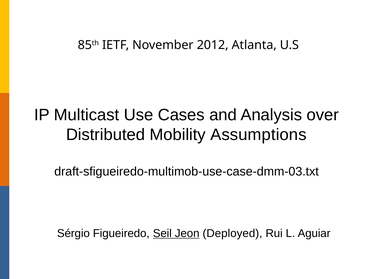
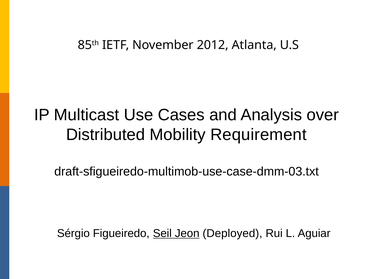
Assumptions: Assumptions -> Requirement (258, 135)
